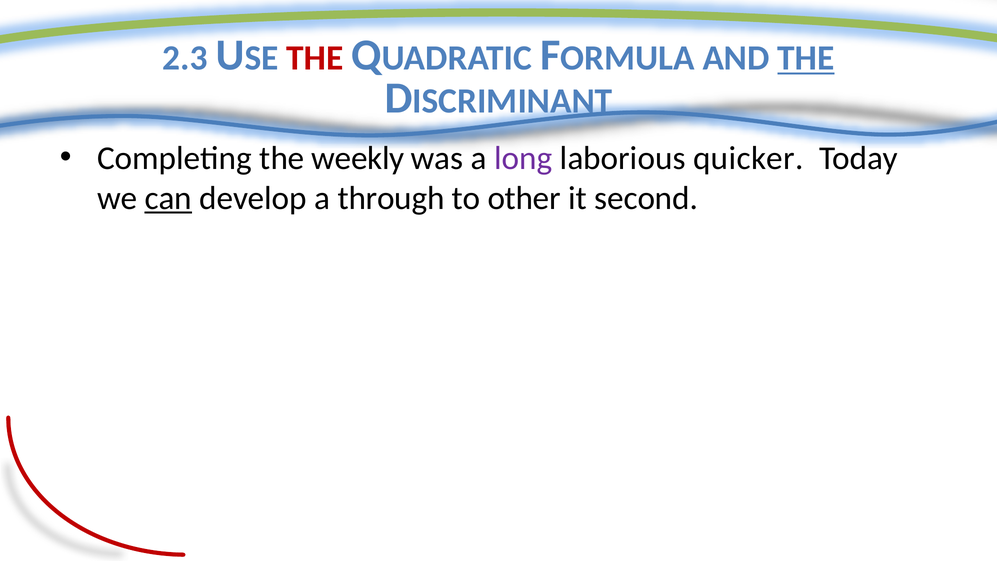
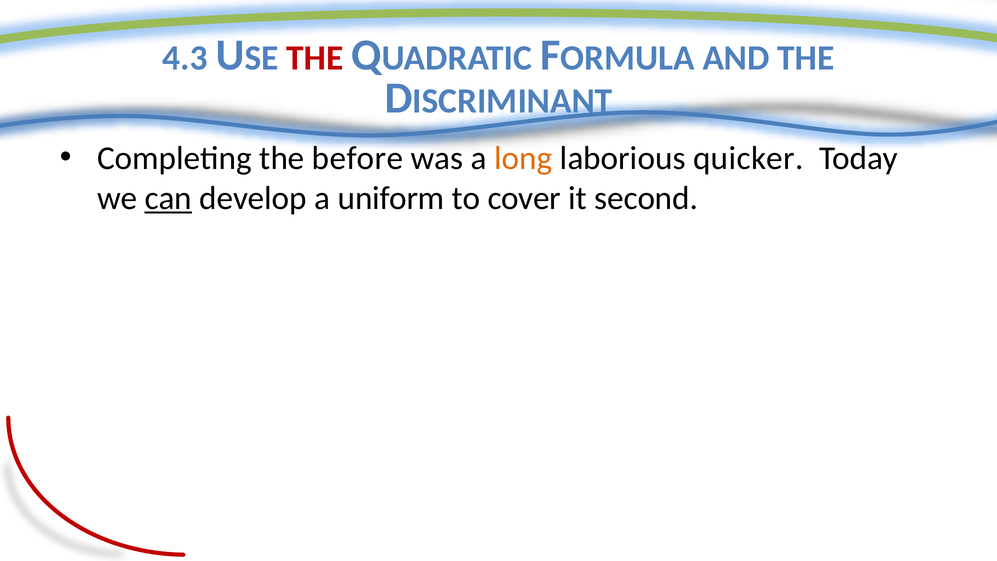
2.3: 2.3 -> 4.3 (185, 58)
THE underline: present -> none (806, 58)
weekly: weekly -> before (358, 158)
long colour: purple -> orange (523, 158)
through: through -> uniform (391, 198)
other: other -> cover (524, 198)
